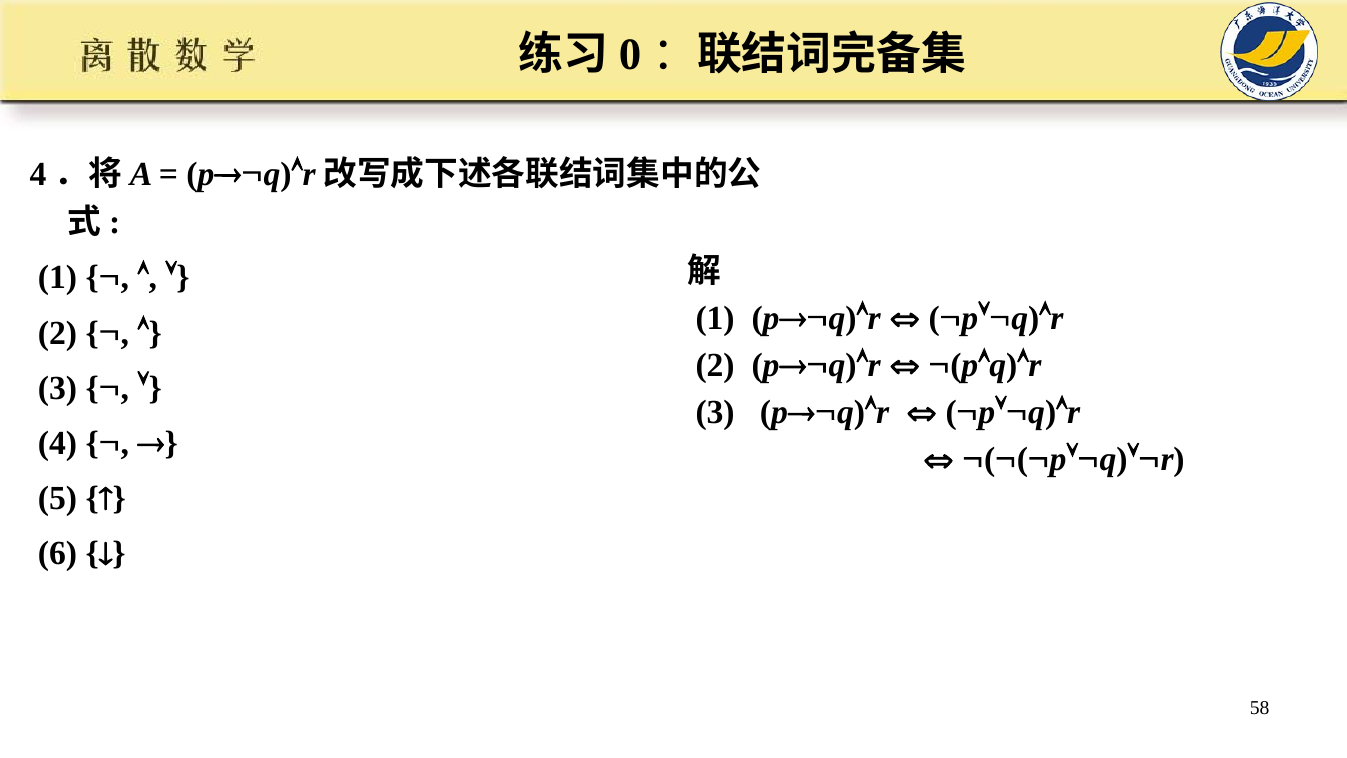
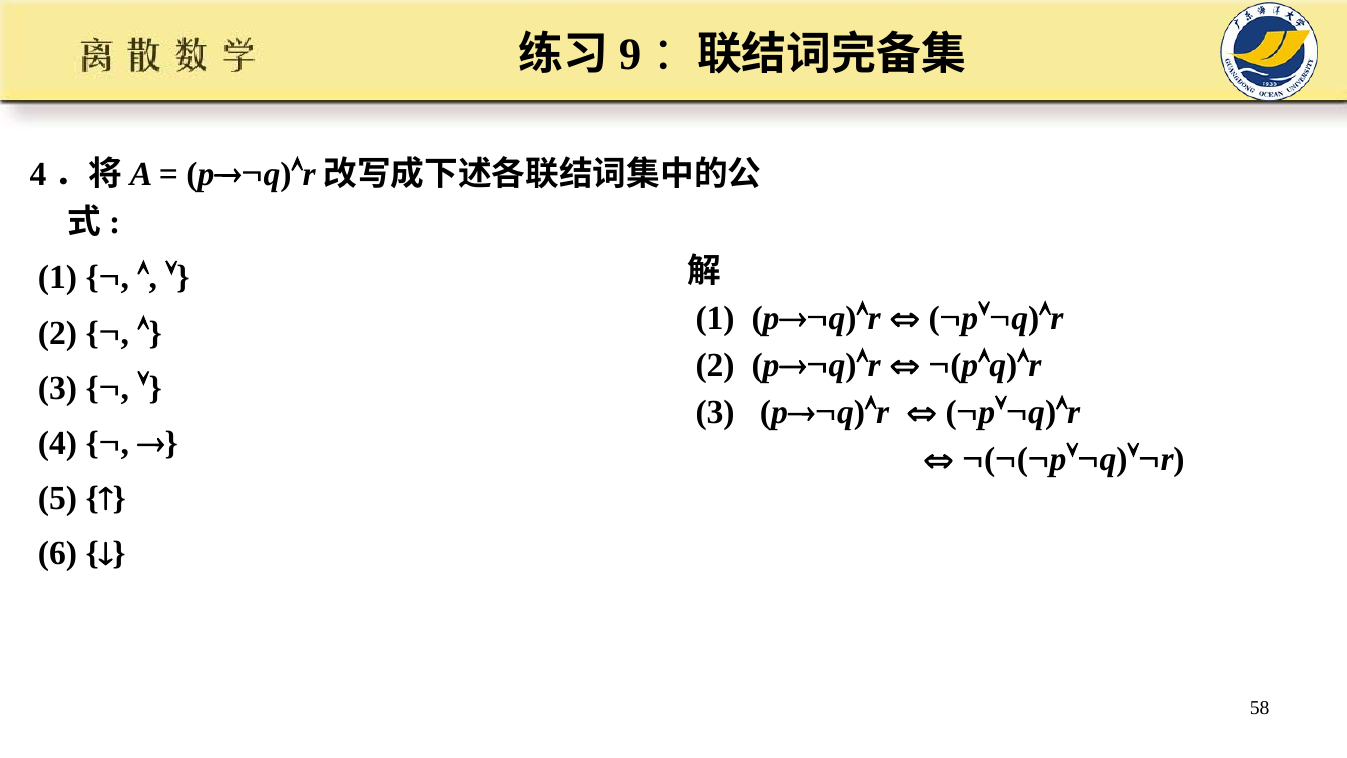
0: 0 -> 9 (630, 55)
